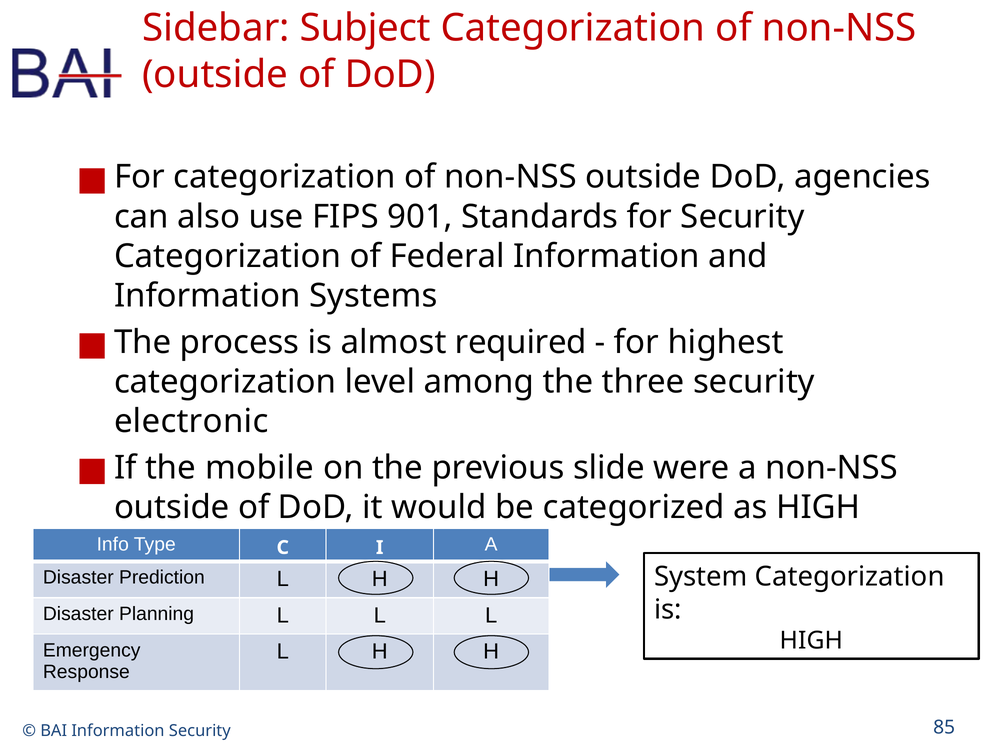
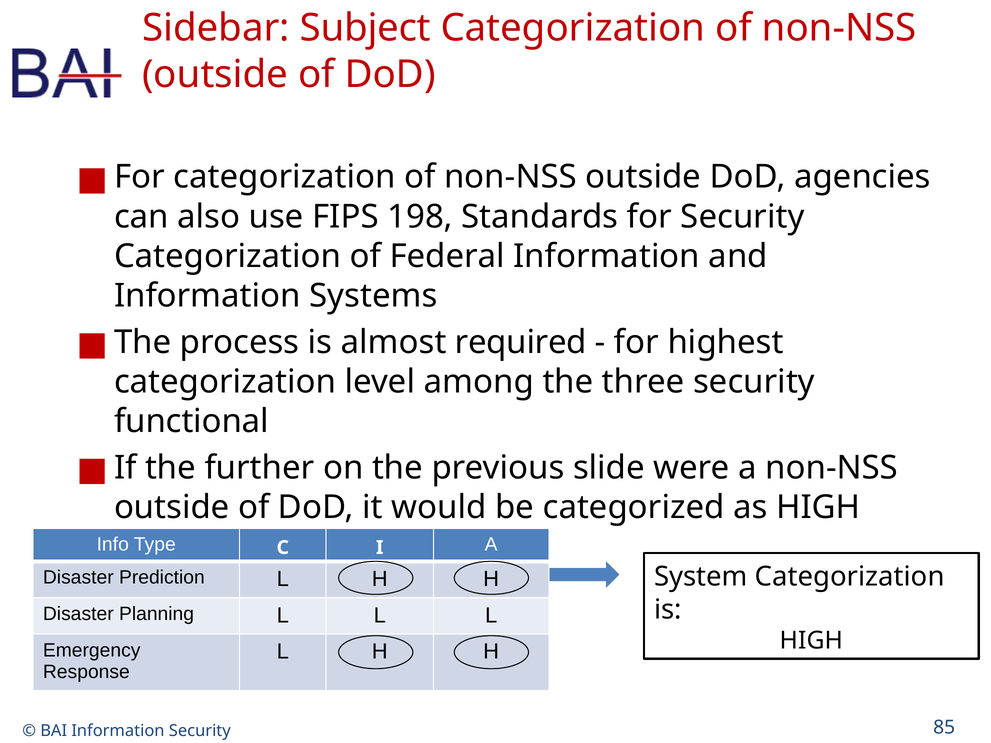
901: 901 -> 198 (420, 217)
electronic: electronic -> functional (191, 422)
mobile: mobile -> further (260, 468)
